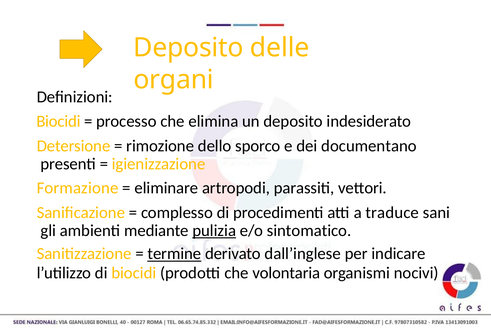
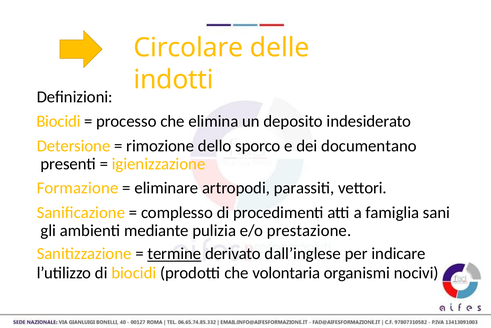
Deposito: Deposito -> Circolare (188, 48)
organi: organi -> indotti (174, 80)
traduce: traduce -> famiglia (392, 212)
pulizia underline: present -> none (214, 230)
sintomatico: sintomatico -> prestazione (309, 230)
